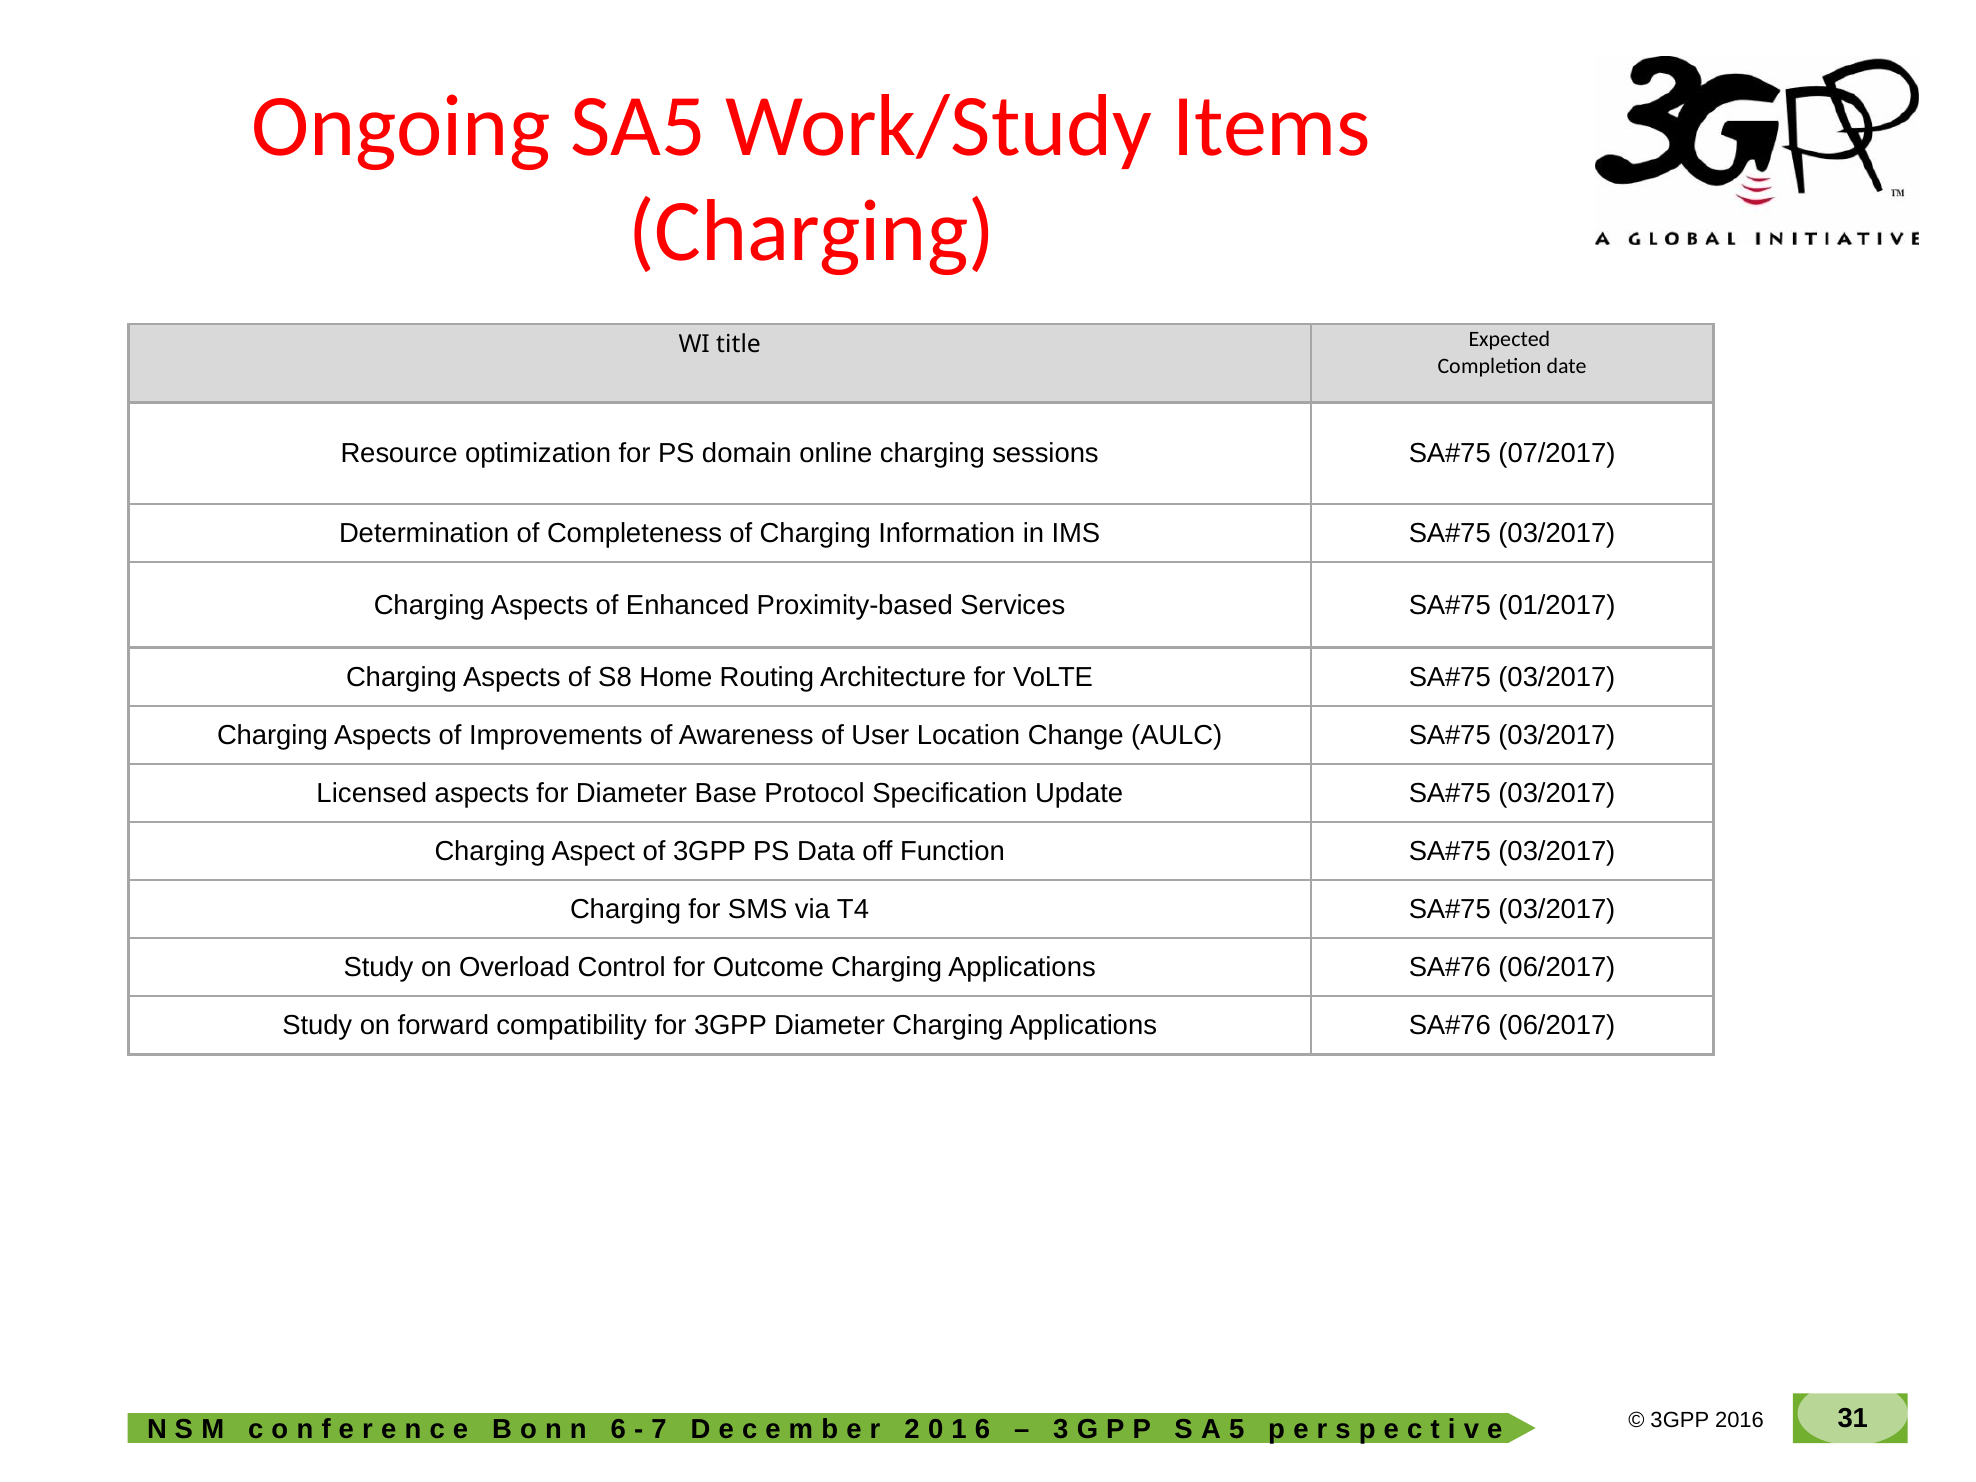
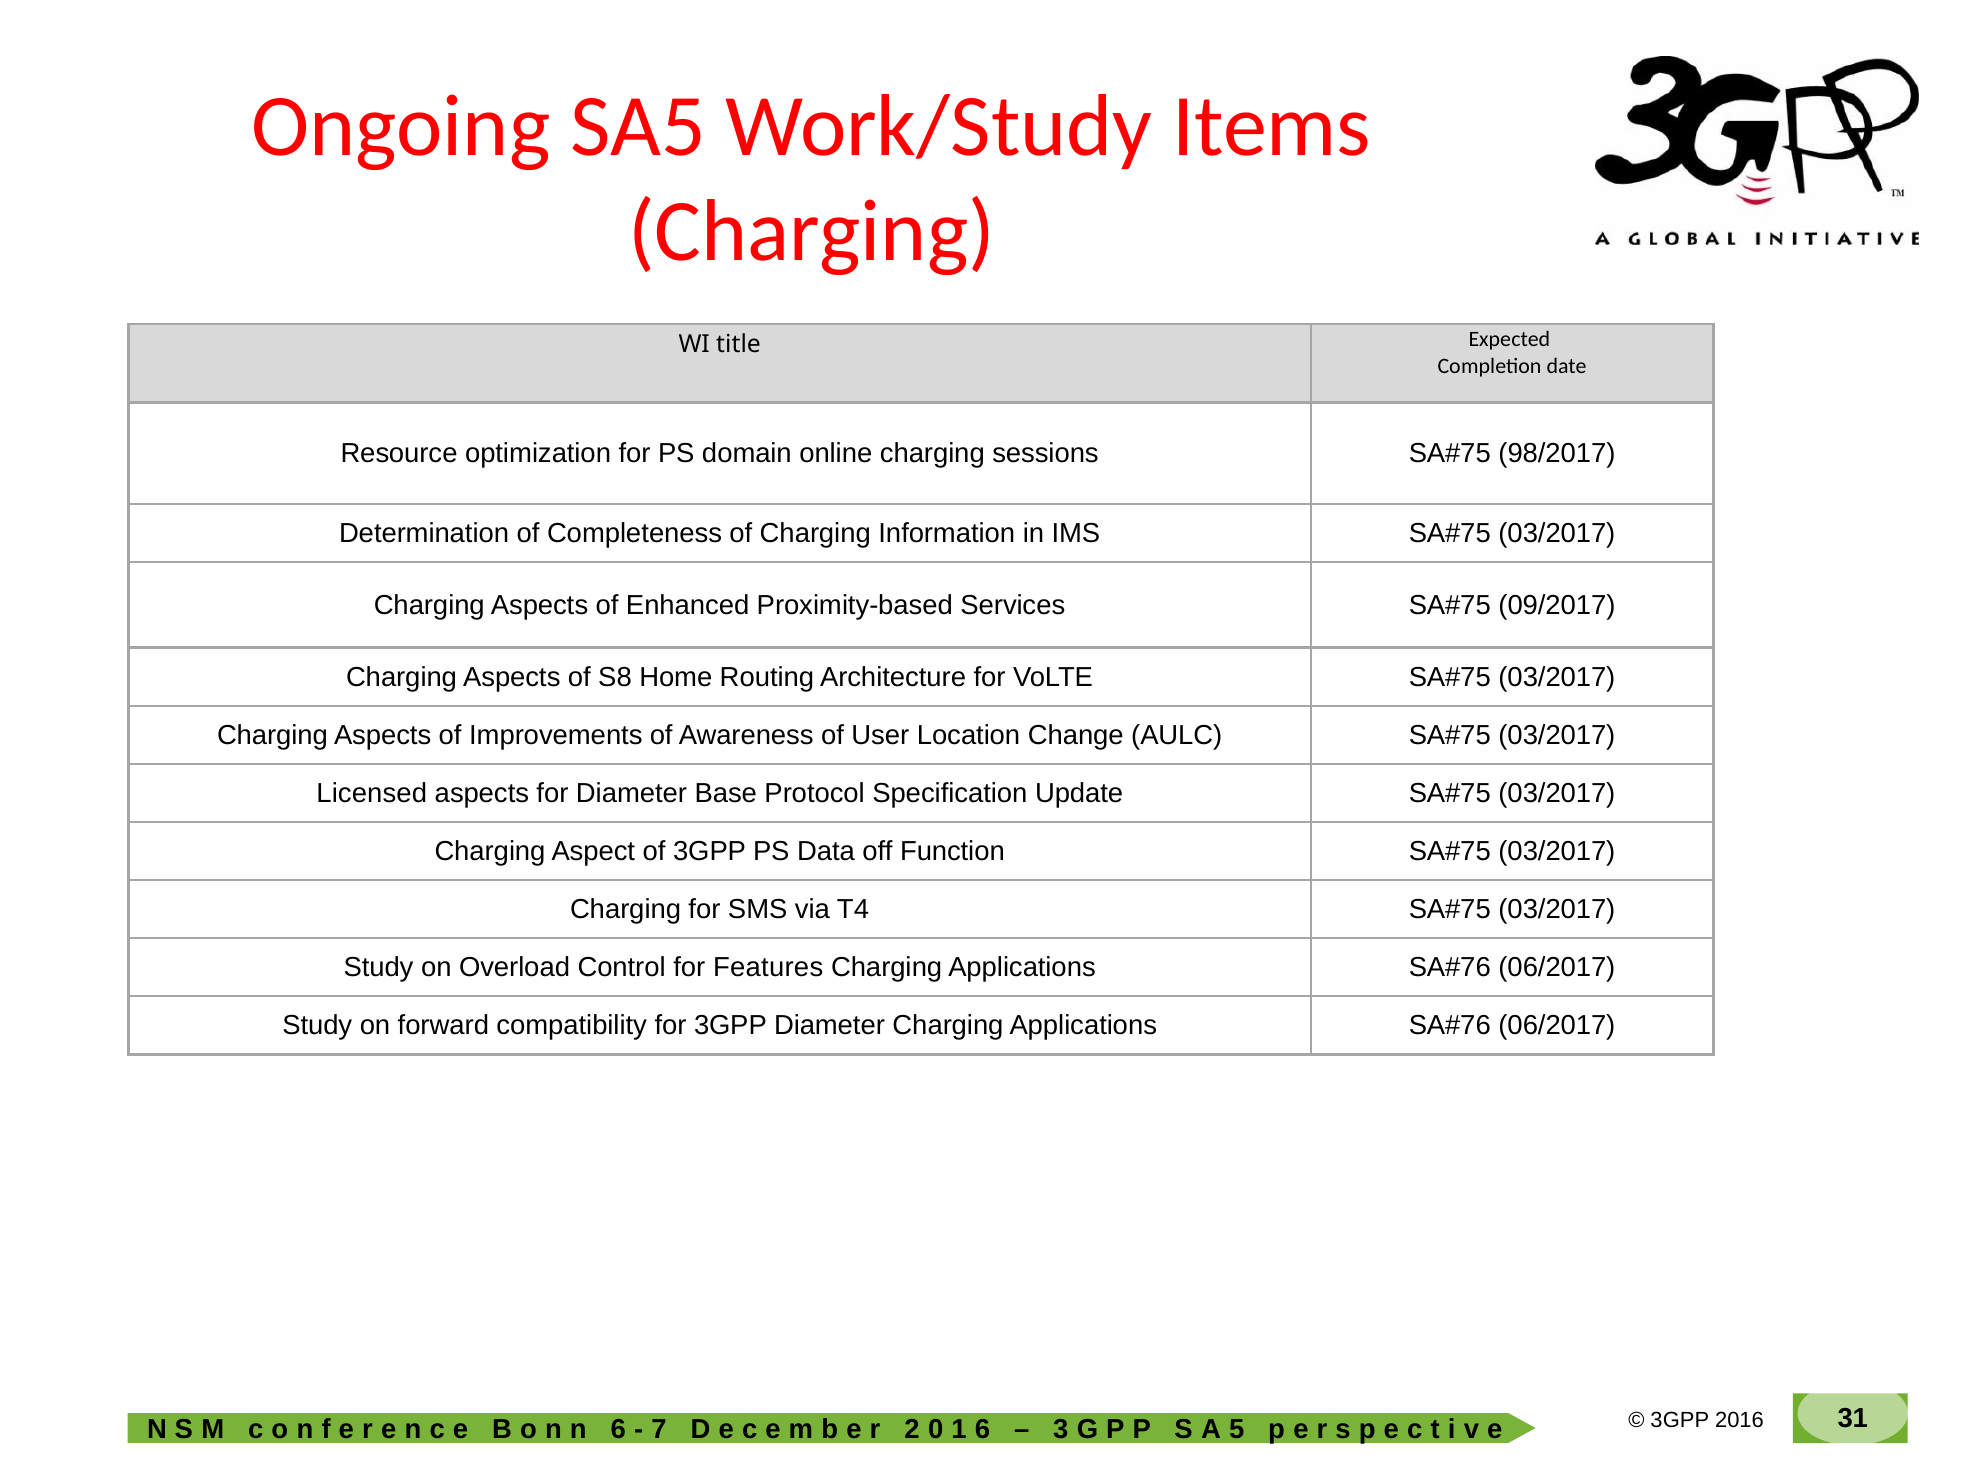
07/2017: 07/2017 -> 98/2017 (1557, 454)
01/2017: 01/2017 -> 09/2017 (1557, 605)
Outcome: Outcome -> Features (768, 968)
